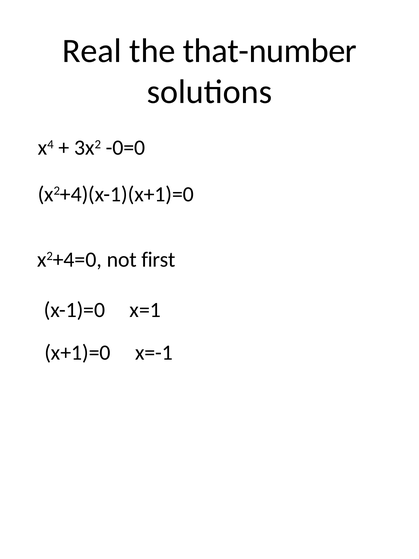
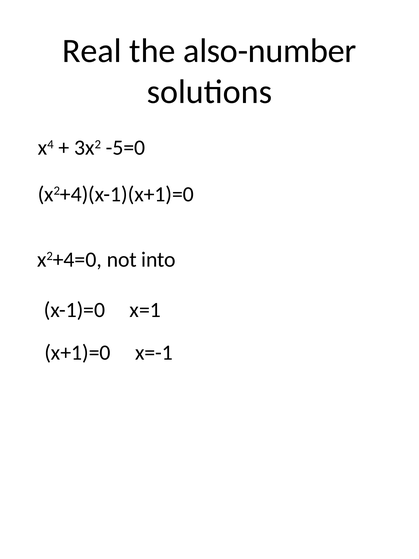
that-number: that-number -> also-number (270, 51)
-0=0: -0=0 -> -5=0 (125, 148)
first: first -> into (158, 259)
